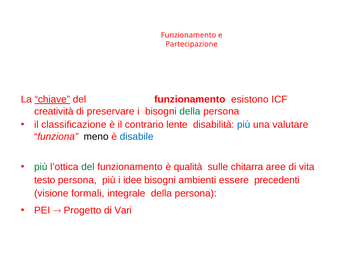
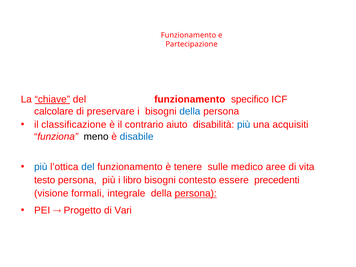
esistono: esistono -> specifico (250, 99)
creatività: creatività -> calcolare (54, 111)
della colour: green -> blue (190, 111)
lente: lente -> aiuto (177, 125)
valutare: valutare -> acquisiti (290, 125)
più colour: green -> blue (41, 167)
del colour: green -> blue (88, 167)
qualità: qualità -> tenere (188, 167)
chitarra: chitarra -> medico (247, 167)
idee: idee -> libro (132, 180)
ambienti: ambienti -> contesto (197, 180)
persona underline: none -> present (196, 193)
